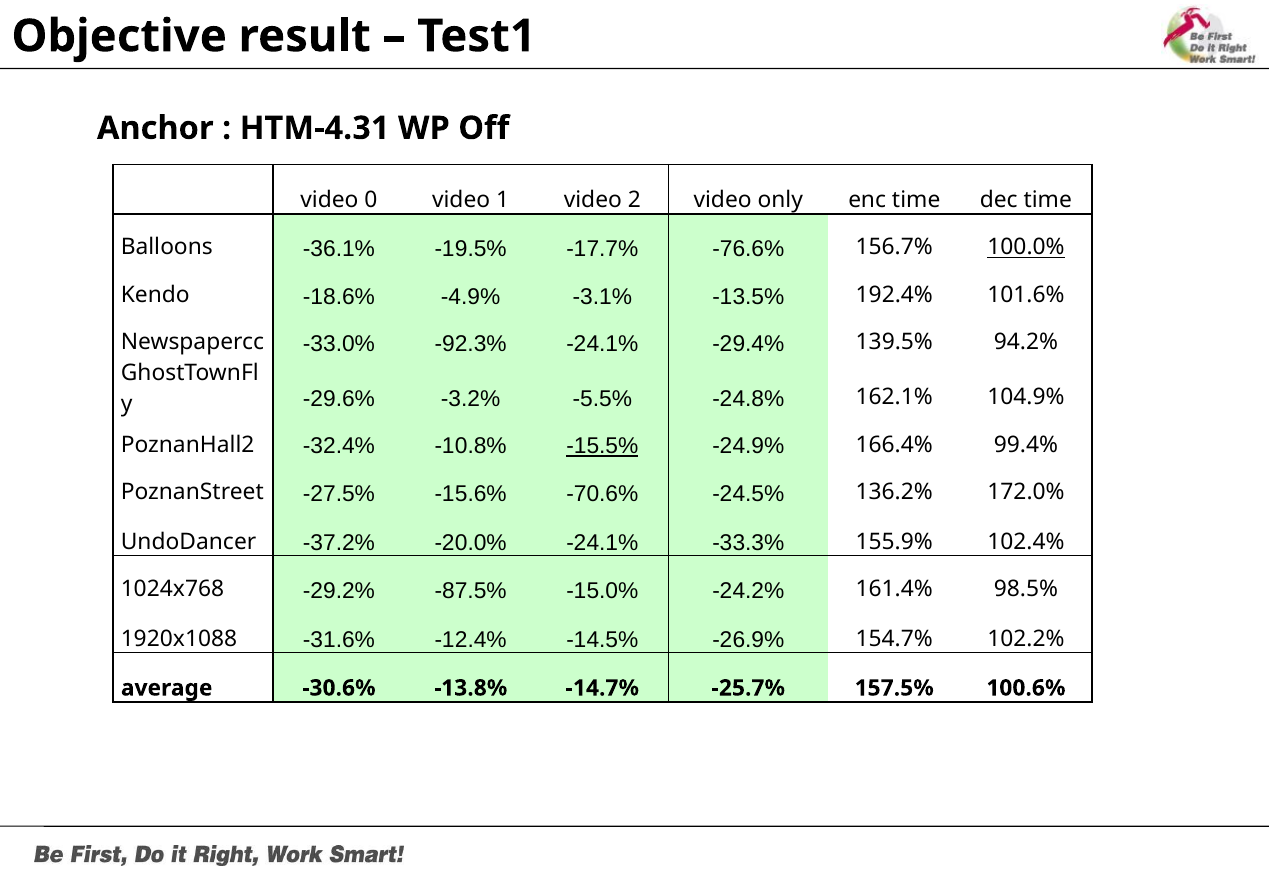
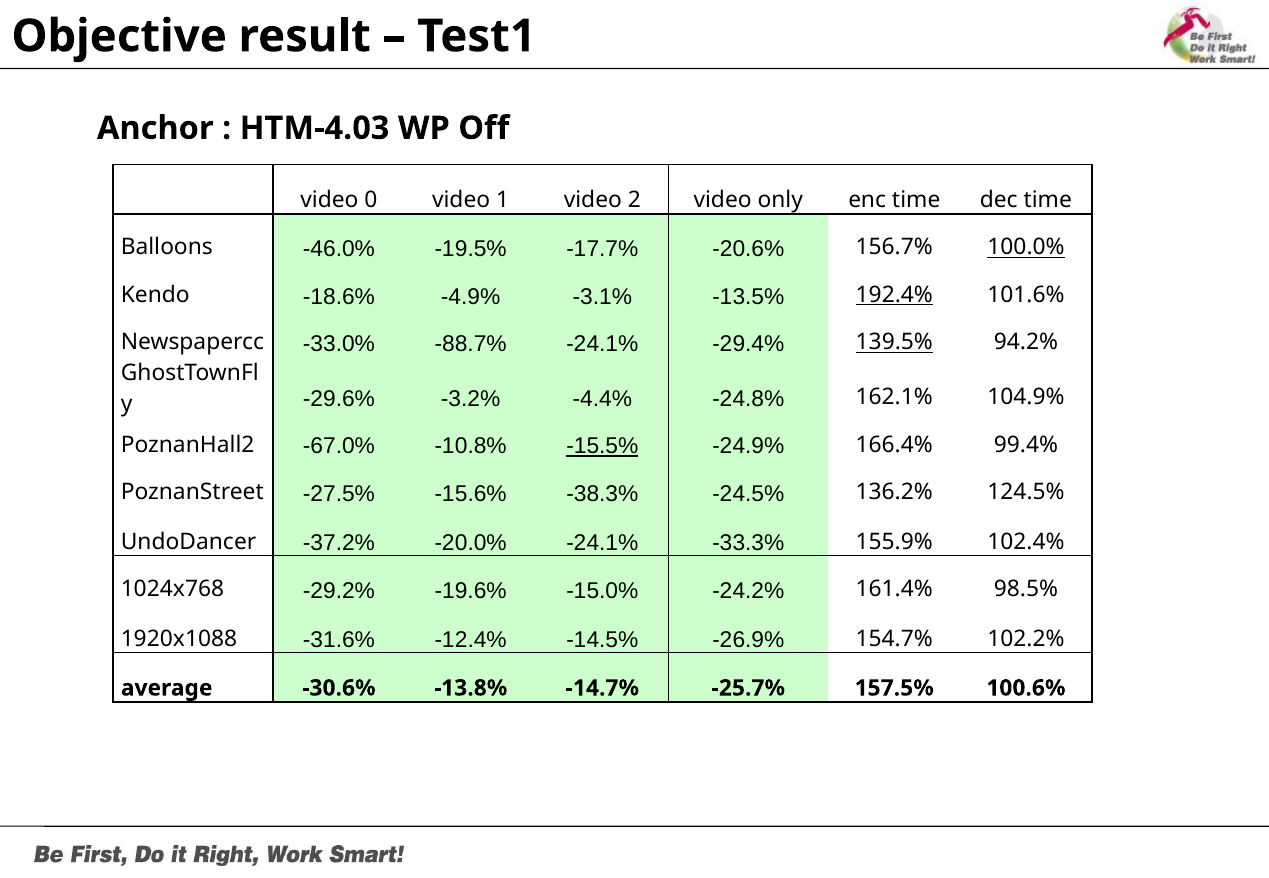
HTM-4.31: HTM-4.31 -> HTM-4.03 (315, 128)
-36.1%: -36.1% -> -46.0% (339, 249)
-76.6%: -76.6% -> -20.6% (748, 249)
192.4% underline: none -> present (894, 295)
-92.3%: -92.3% -> -88.7% (471, 344)
139.5% underline: none -> present (894, 343)
-5.5%: -5.5% -> -4.4% (602, 399)
-32.4%: -32.4% -> -67.0% (339, 447)
-70.6%: -70.6% -> -38.3% (602, 494)
172.0%: 172.0% -> 124.5% (1026, 492)
-87.5%: -87.5% -> -19.6% (471, 591)
